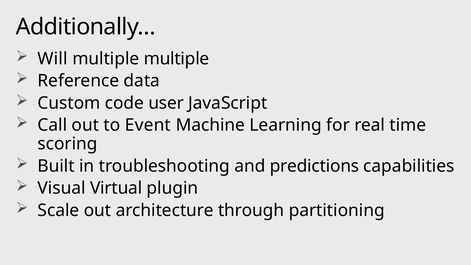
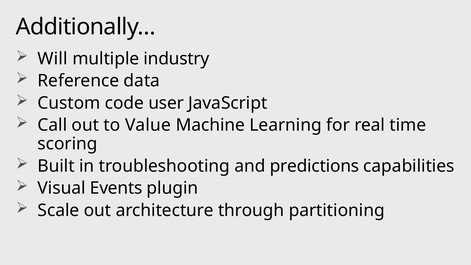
multiple multiple: multiple -> industry (177, 59)
Event: Event -> Value (148, 125)
Virtual: Virtual -> Events (116, 188)
